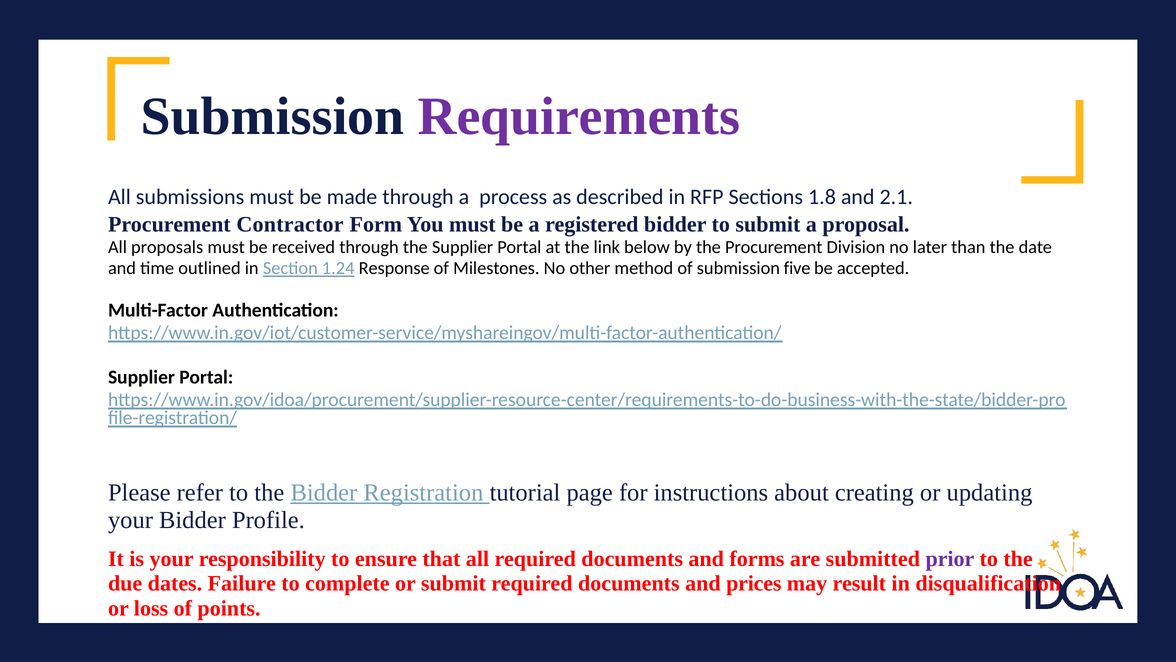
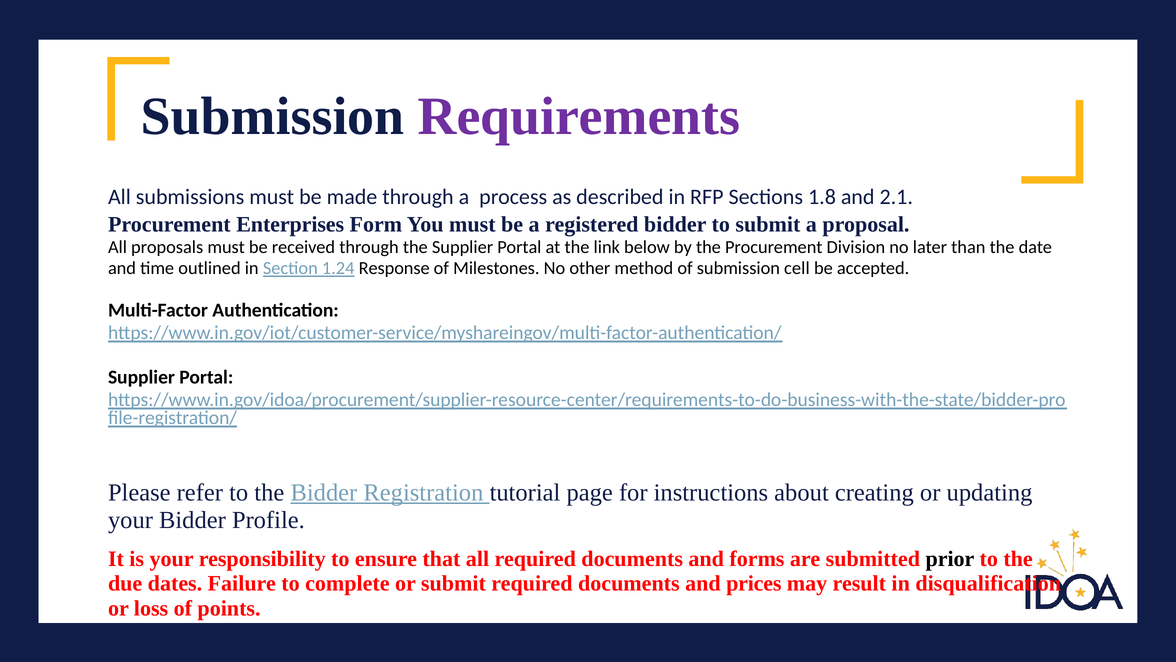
Contractor: Contractor -> Enterprises (290, 224)
five: five -> cell (797, 268)
prior colour: purple -> black (950, 558)
